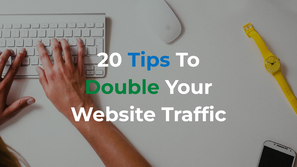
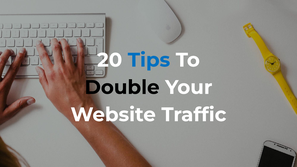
Double colour: green -> black (122, 87)
